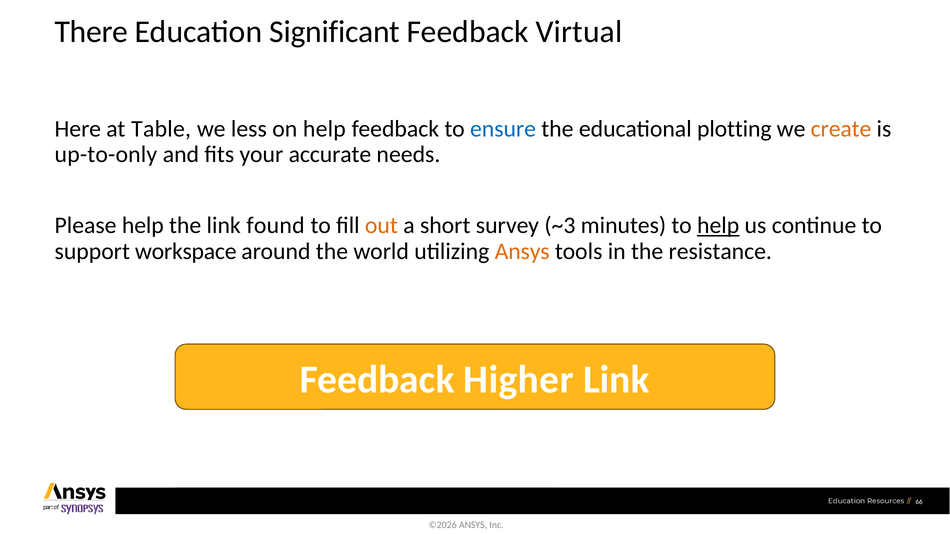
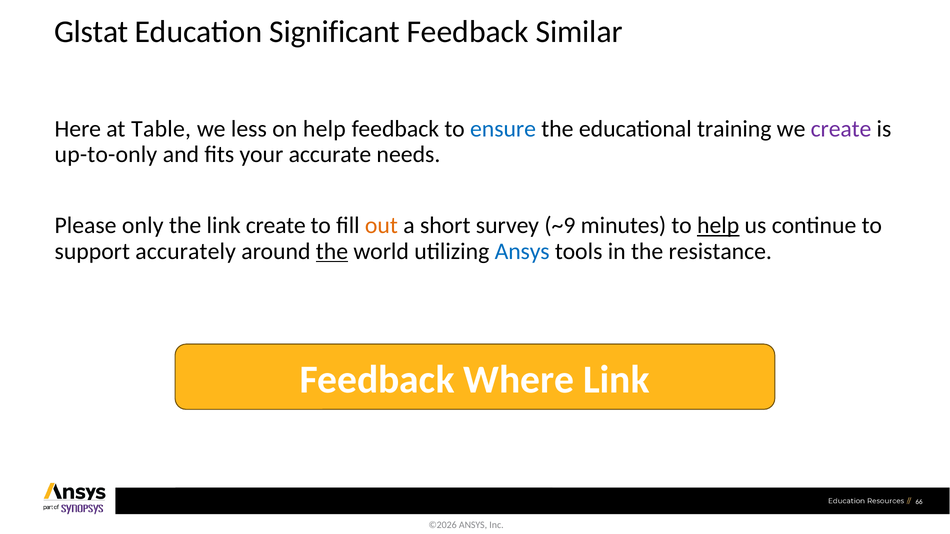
There: There -> Glstat (91, 32)
Virtual: Virtual -> Similar (579, 32)
plotting: plotting -> training (734, 129)
create colour: orange -> purple (841, 129)
Please help: help -> only (143, 226)
link found: found -> create (276, 226)
~3: ~3 -> ~9 (560, 226)
workspace: workspace -> accurately (186, 251)
the underline: none -> present (332, 251)
Ansys colour: orange -> blue (522, 251)
Higher: Higher -> Where (519, 380)
